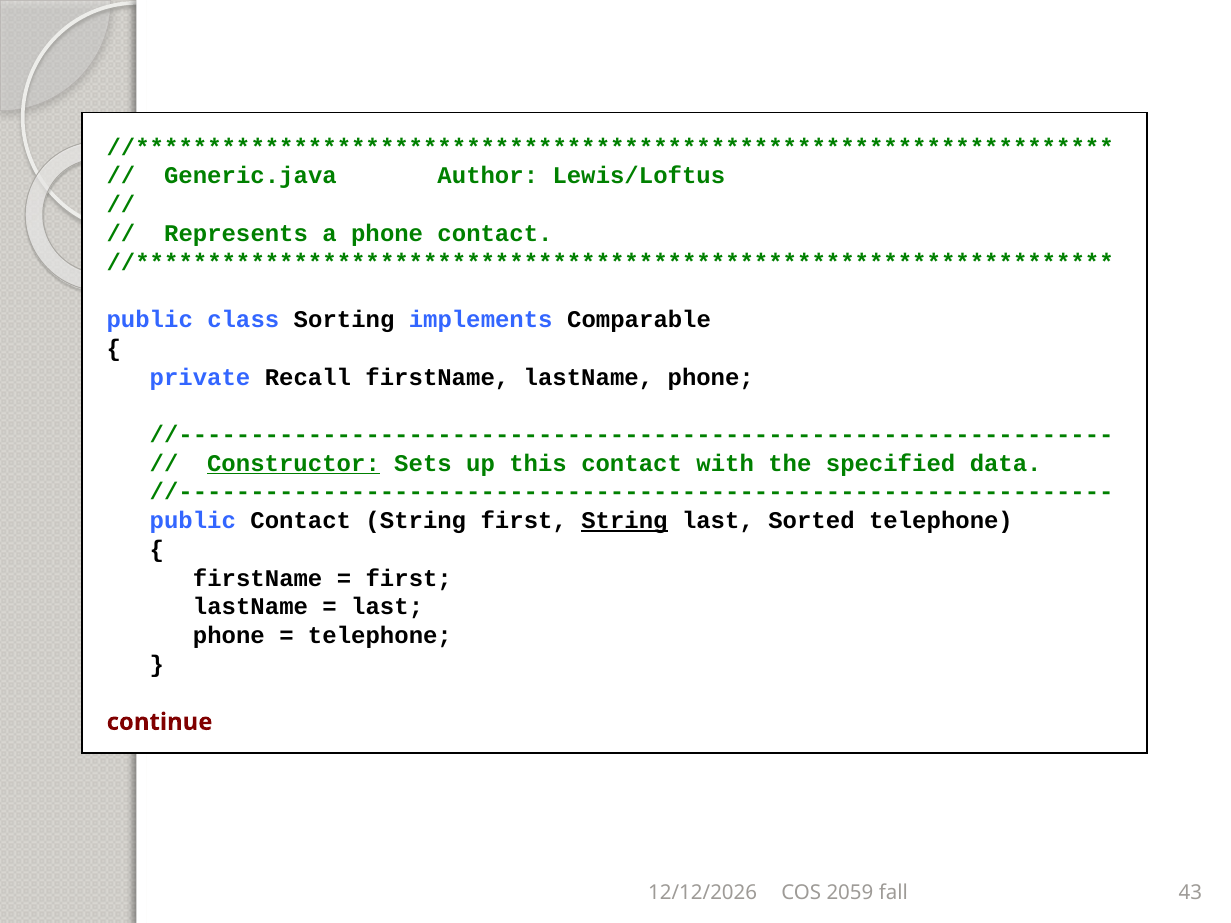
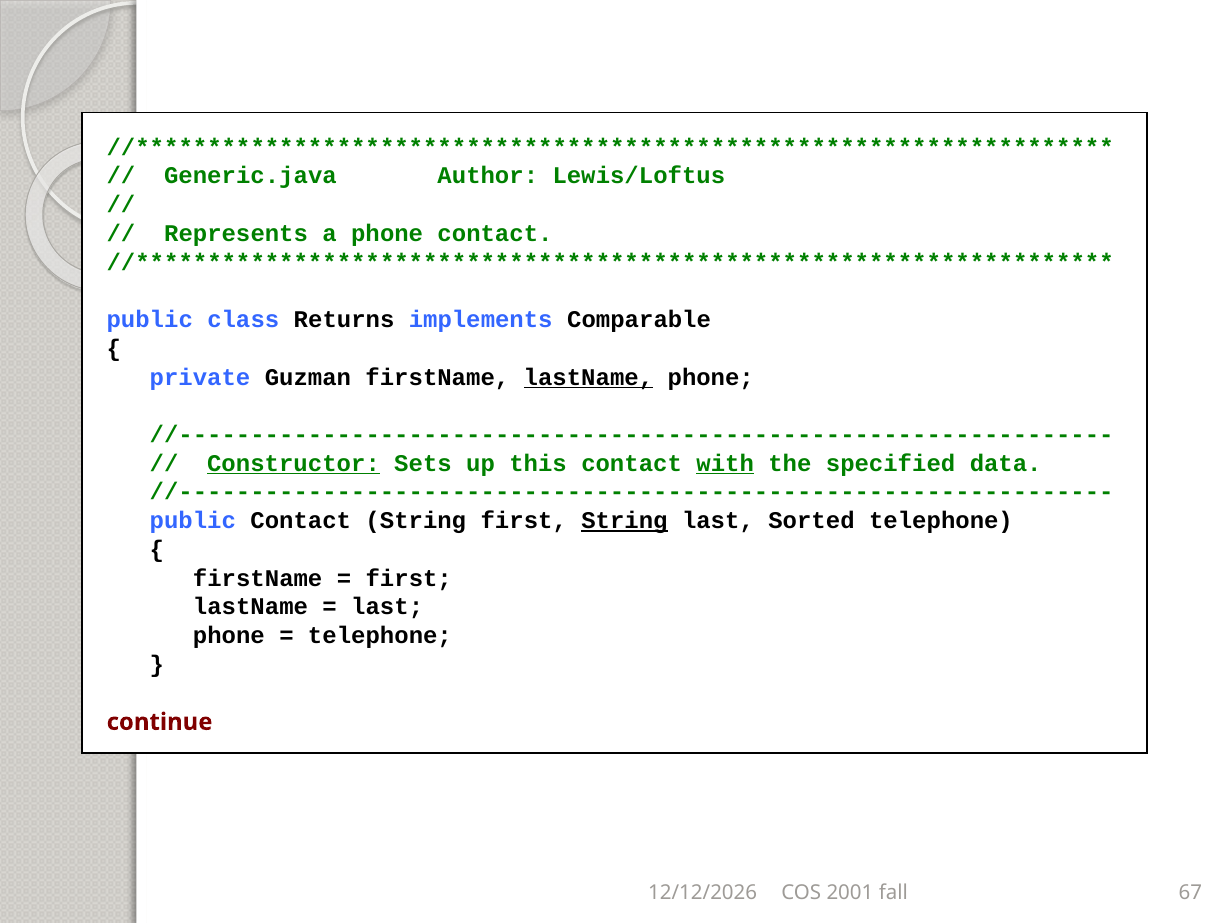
Sorting: Sorting -> Returns (344, 320)
Recall: Recall -> Guzman (308, 377)
lastName underline: none -> present (588, 377)
with underline: none -> present (725, 463)
2059: 2059 -> 2001 (850, 893)
43: 43 -> 67 (1190, 893)
